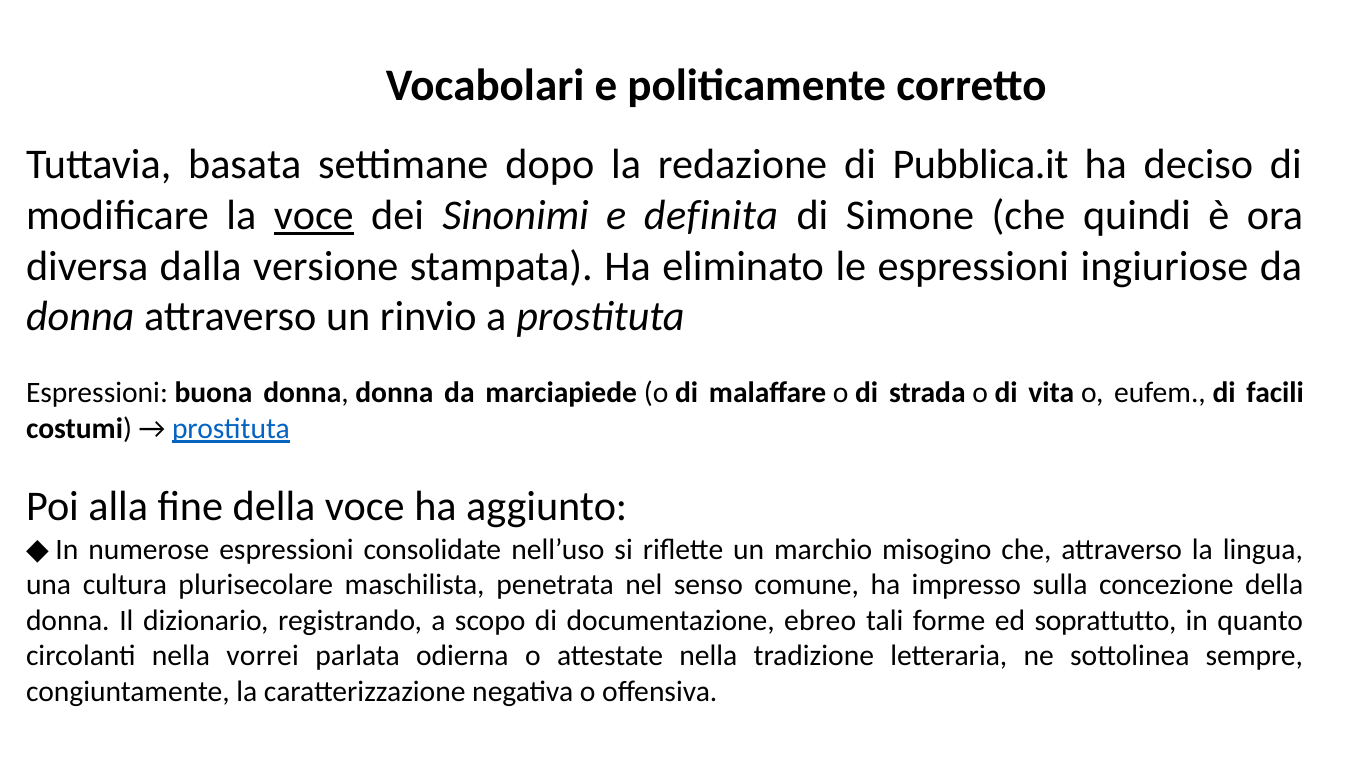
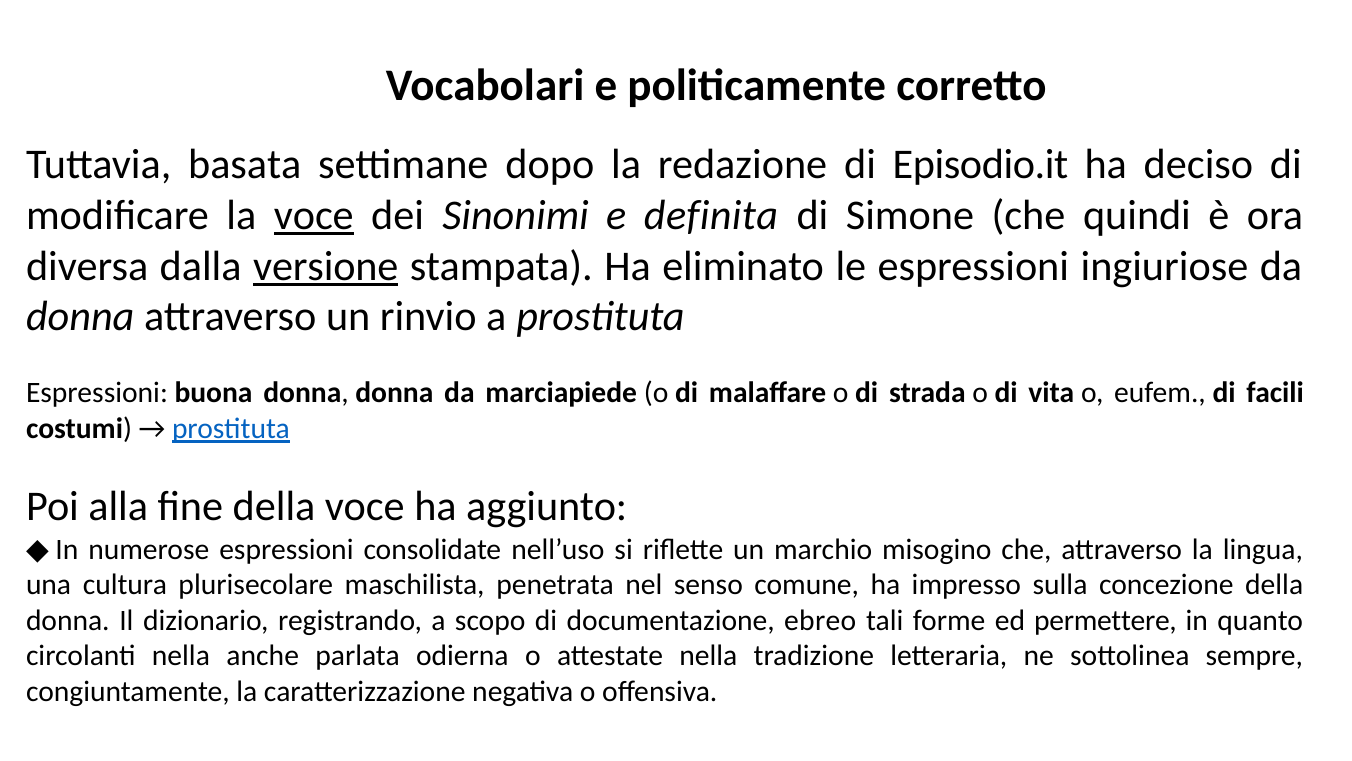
Pubblica.it: Pubblica.it -> Episodio.it (980, 165)
versione underline: none -> present (326, 266)
soprattutto: soprattutto -> permettere (1105, 620)
vorrei: vorrei -> anche (263, 655)
